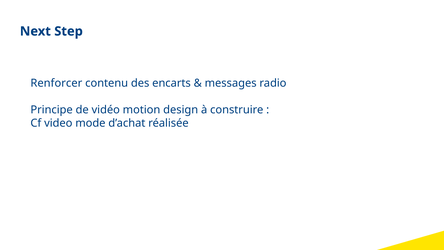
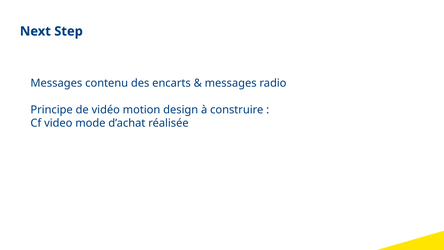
Renforcer: Renforcer -> Messages (56, 83)
